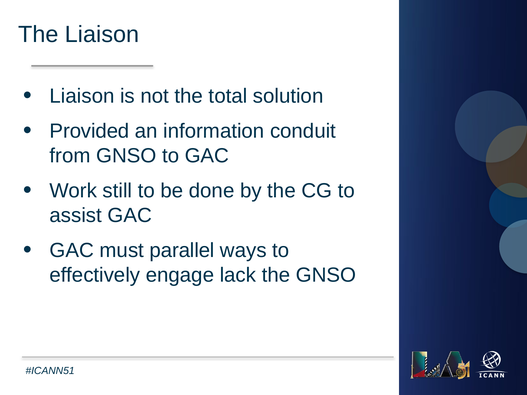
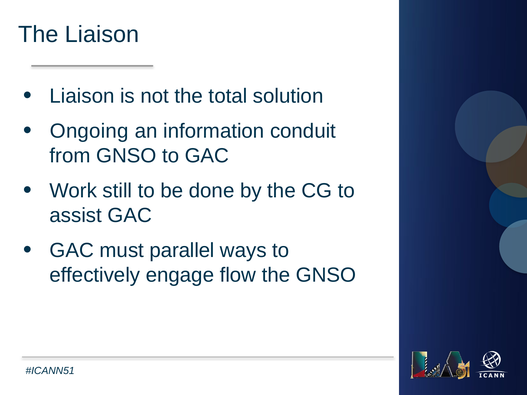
Provided: Provided -> Ongoing (89, 131)
lack: lack -> flow (238, 275)
